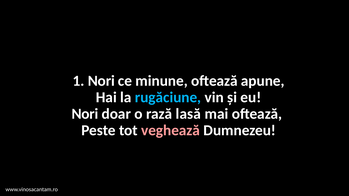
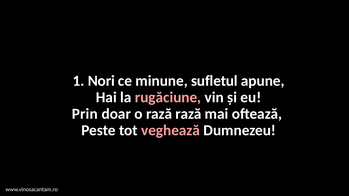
minune oftează: oftează -> sufletul (214, 81)
rugăciune colour: light blue -> pink (168, 97)
Nori: Nori -> Prin (85, 114)
rază lasă: lasă -> rază (188, 114)
